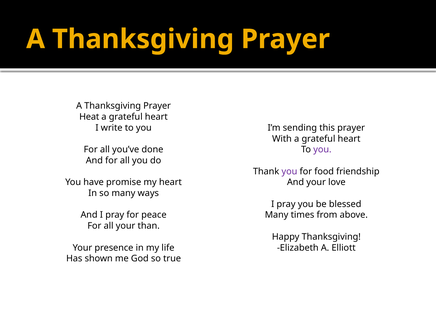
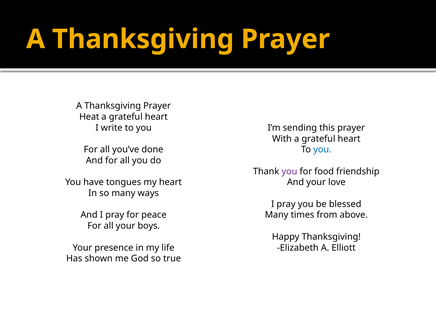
you colour: purple -> blue (322, 150)
promise: promise -> tongues (124, 182)
than: than -> boys (149, 226)
